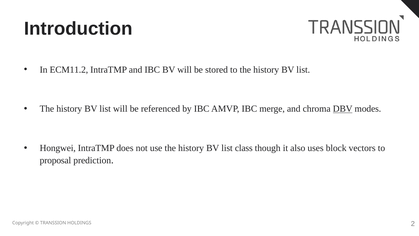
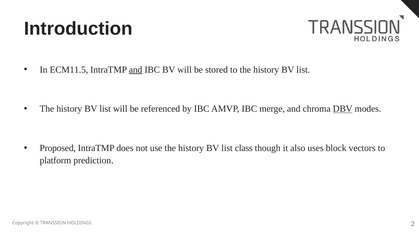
ECM11.2: ECM11.2 -> ECM11.5 (69, 70)
and underline: none -> present (136, 70)
Hongwei: Hongwei -> Proposed (58, 148)
proposal: proposal -> platform (55, 160)
